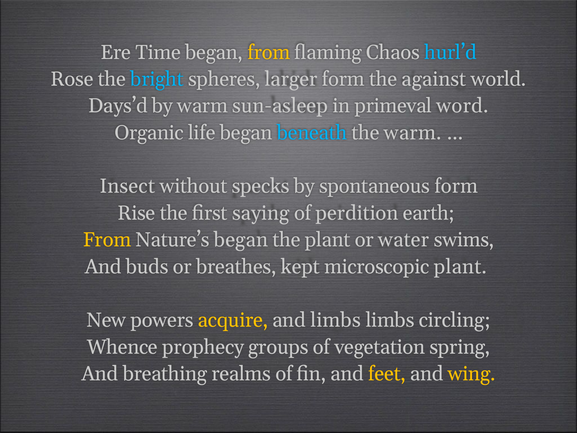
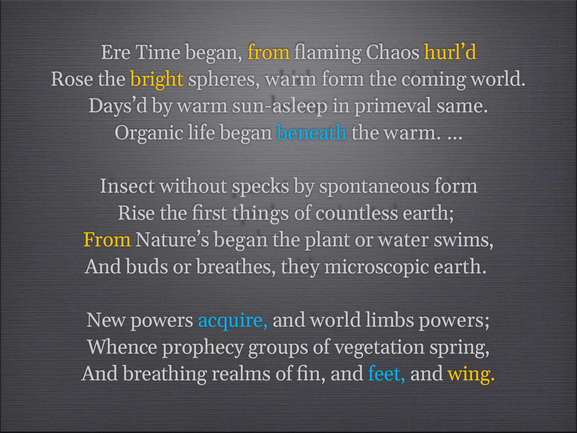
hurl’d colour: light blue -> yellow (450, 52)
bright colour: light blue -> yellow (157, 79)
spheres larger: larger -> warm (291, 79)
against: against -> coming (434, 79)
word: word -> same (463, 106)
saying: saying -> things (261, 213)
perdition: perdition -> countless (357, 213)
kept: kept -> they (300, 267)
microscopic plant: plant -> earth (461, 267)
acquire colour: yellow -> light blue (233, 320)
and limbs: limbs -> world (336, 320)
limbs circling: circling -> powers (455, 320)
feet colour: yellow -> light blue (387, 374)
